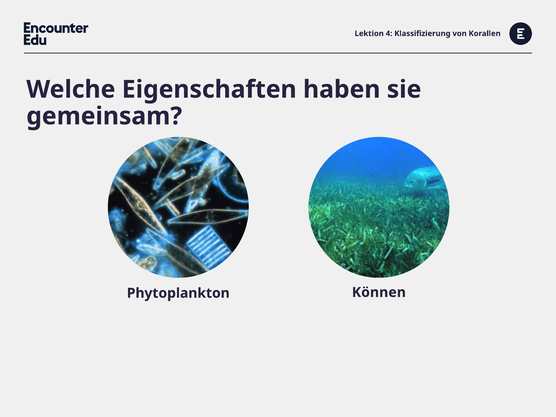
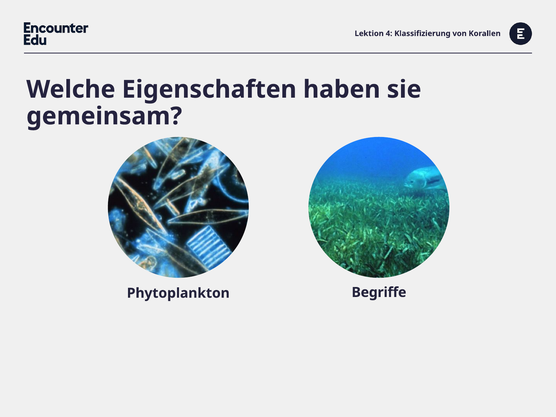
Können: Können -> Begriffe (379, 292)
